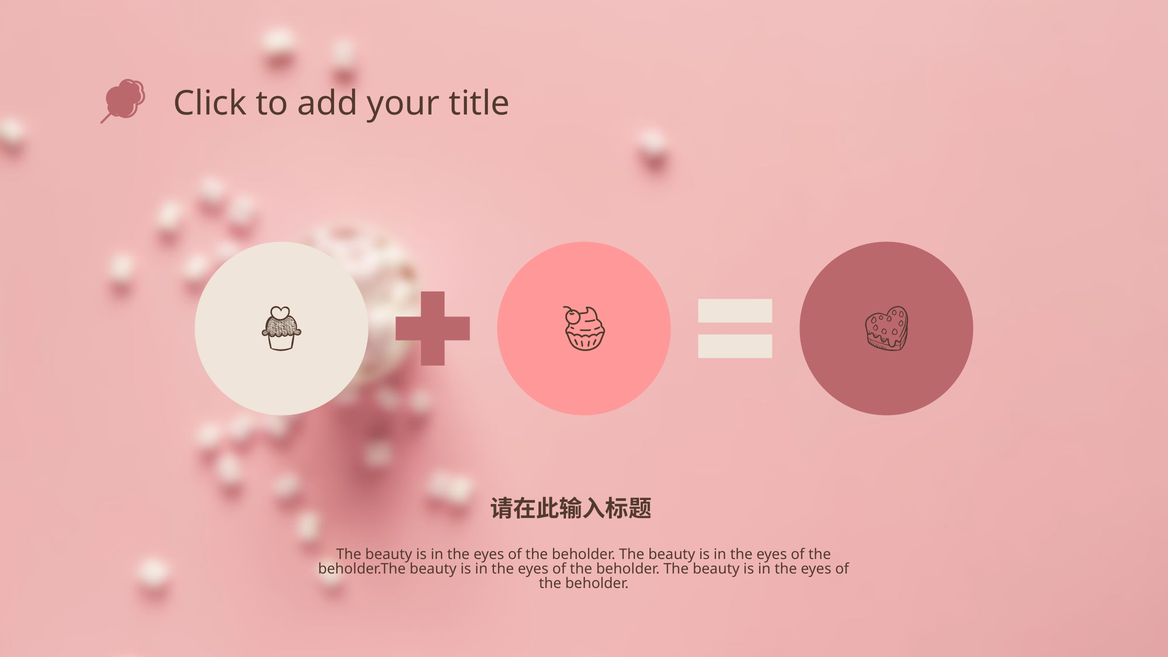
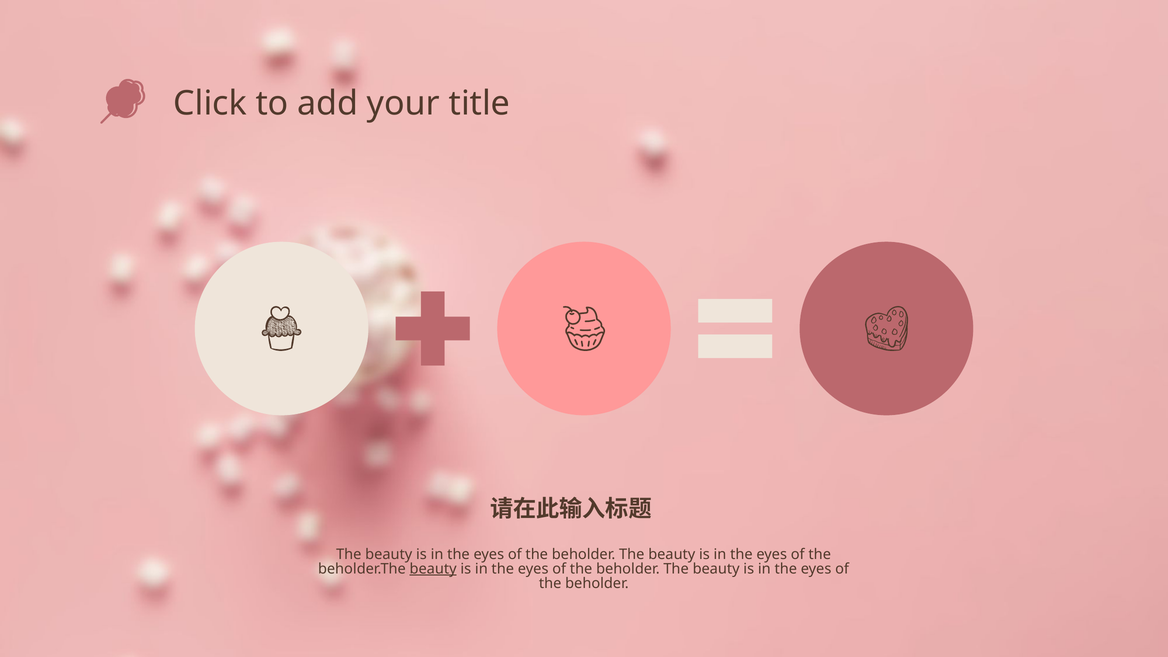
beauty underline: none -> present (433, 569)
